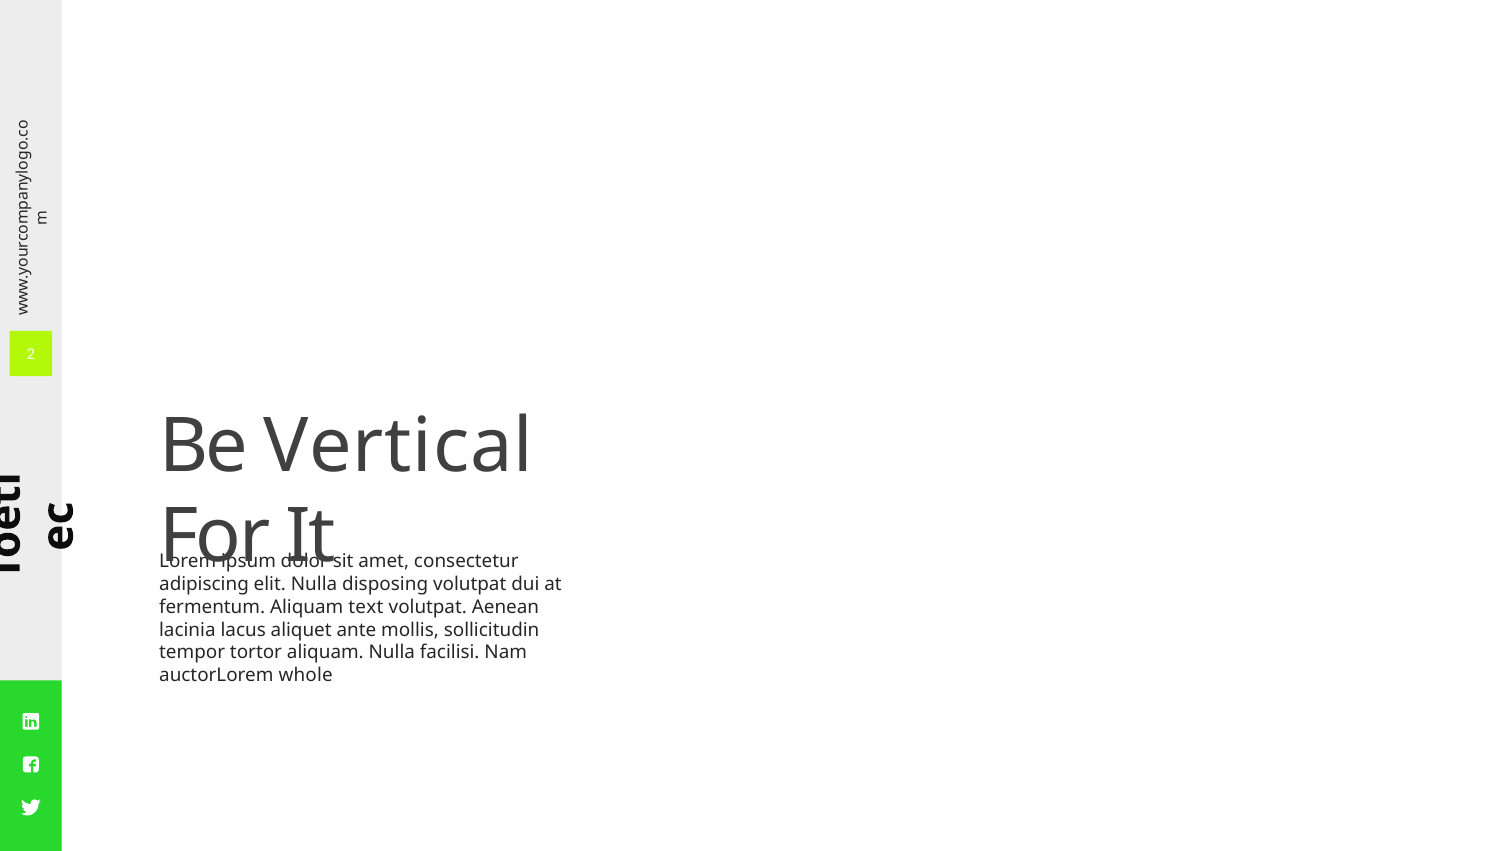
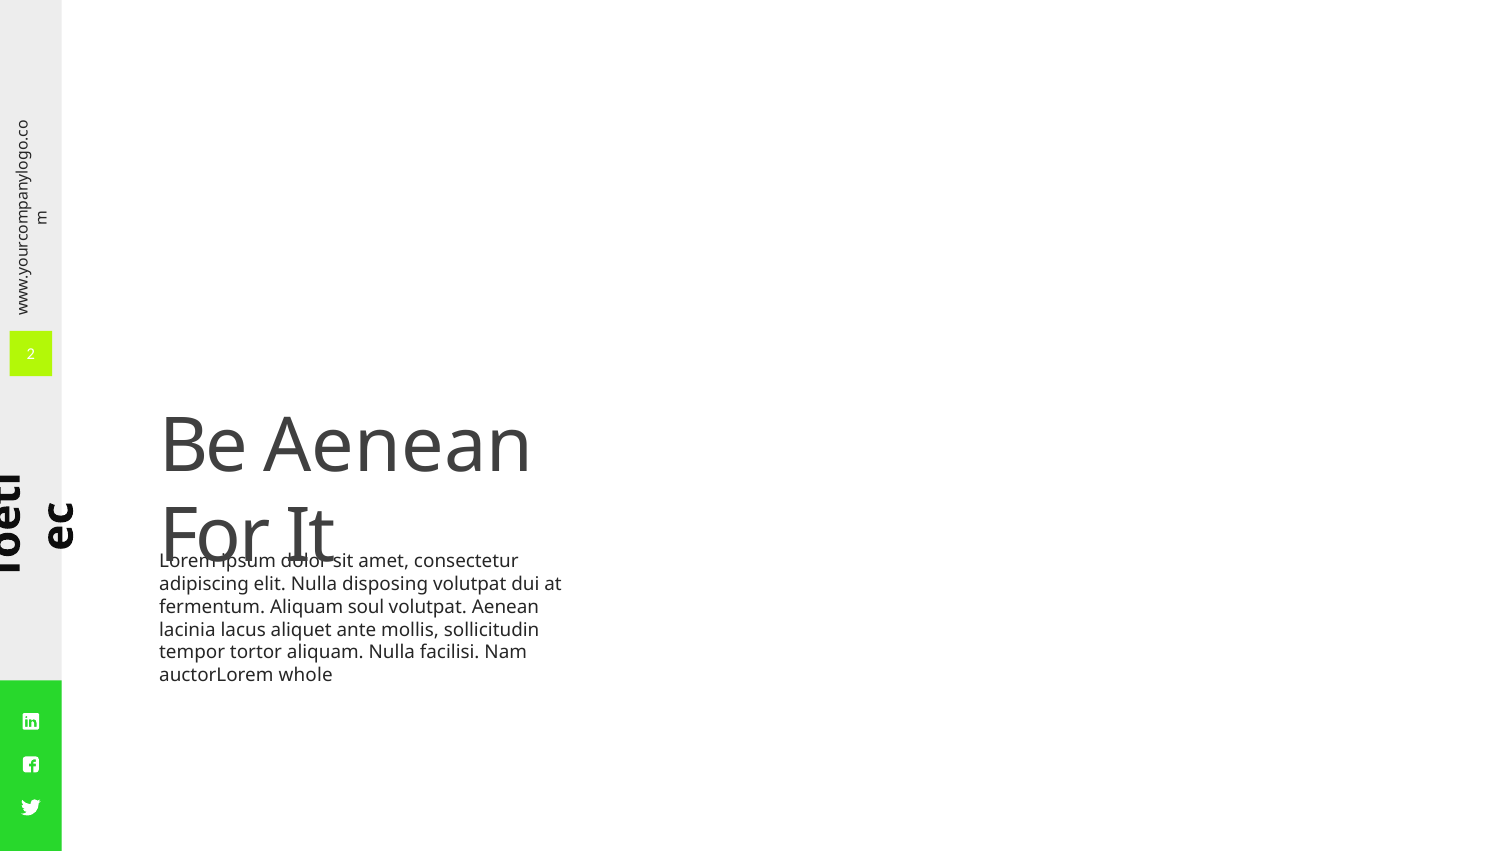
Be Vertical: Vertical -> Aenean (398, 446)
text: text -> soul (366, 607)
